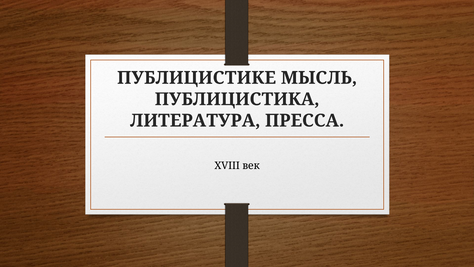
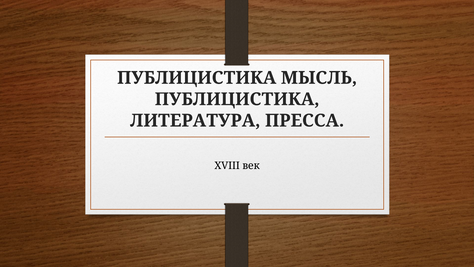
ПУБЛИЦИСТИКЕ: ПУБЛИЦИСТИКЕ -> ПУБЛИЦИСТИКА (197, 78)
